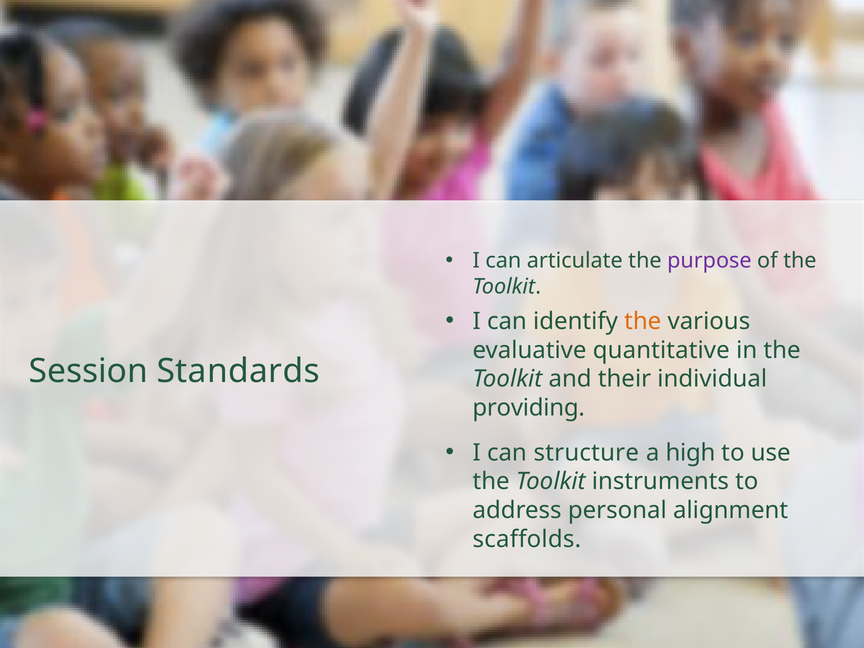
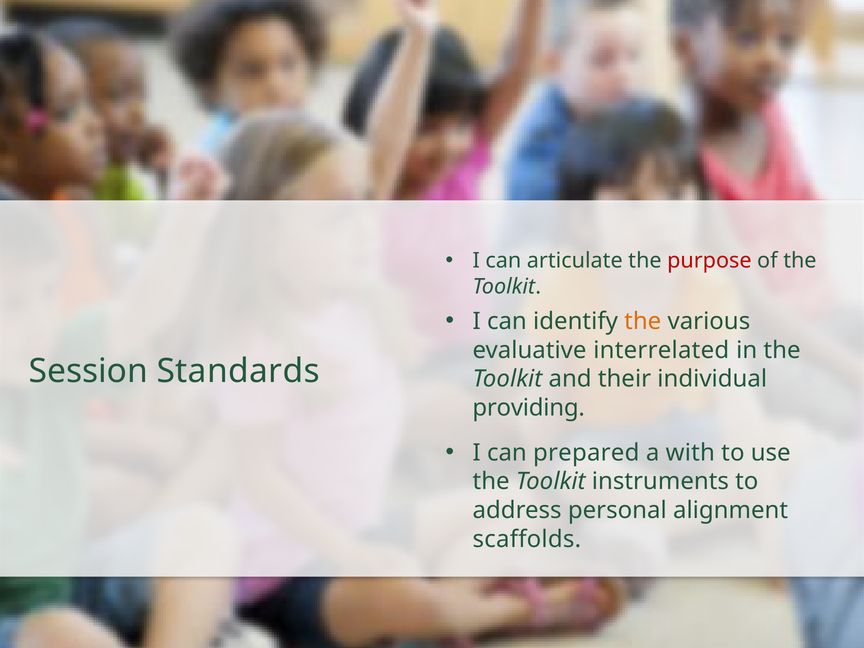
purpose colour: purple -> red (709, 261)
quantitative: quantitative -> interrelated (661, 350)
structure: structure -> prepared (586, 453)
high: high -> with (690, 453)
